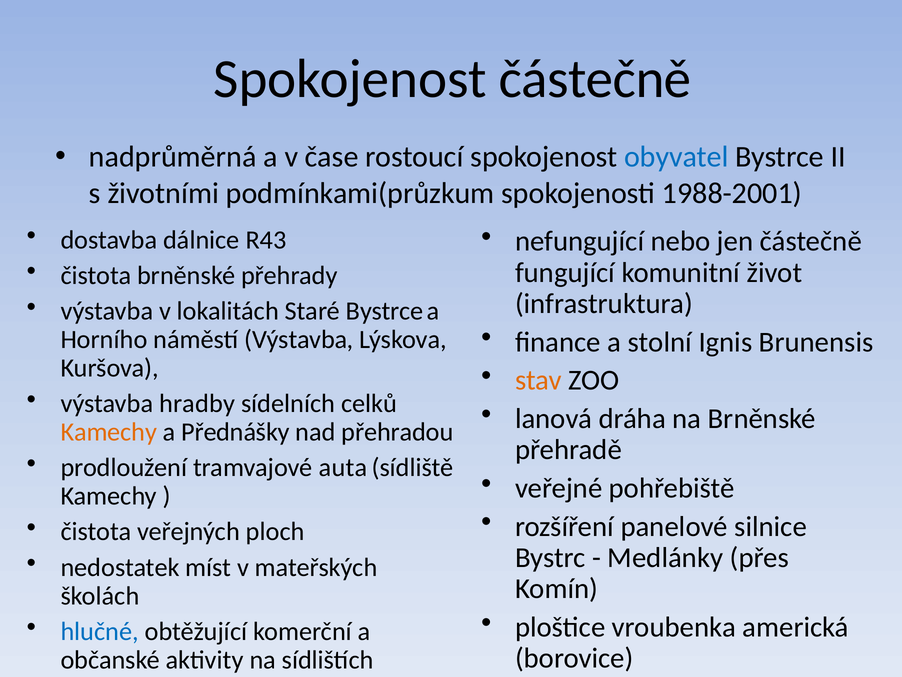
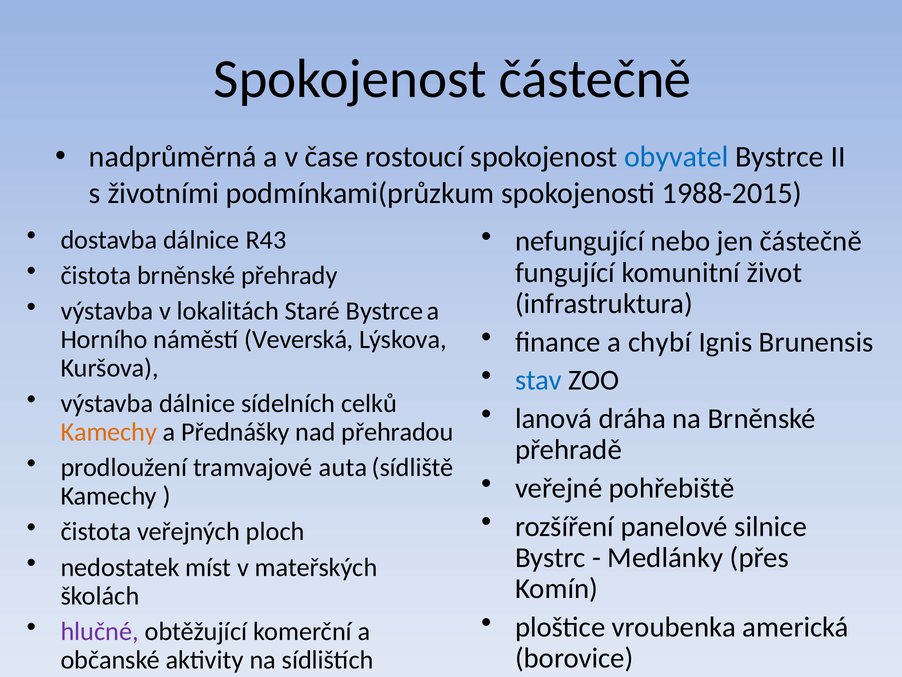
1988-2001: 1988-2001 -> 1988-2015 (732, 193)
stolní: stolní -> chybí (660, 342)
náměstí Výstavba: Výstavba -> Veverská (299, 339)
stav colour: orange -> blue (538, 380)
výstavba hradby: hradby -> dálnice (197, 403)
hlučné colour: blue -> purple (100, 631)
